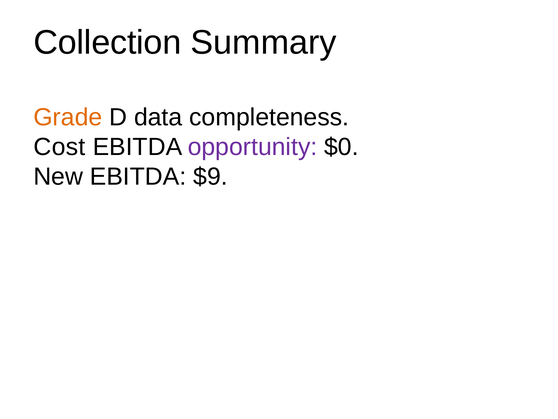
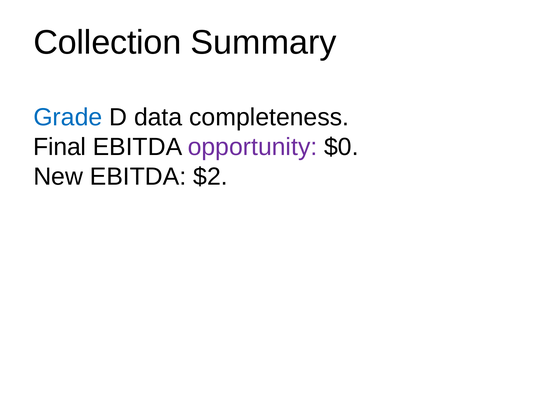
Grade colour: orange -> blue (68, 117)
Cost: Cost -> Final (60, 147)
$9: $9 -> $2 (211, 177)
